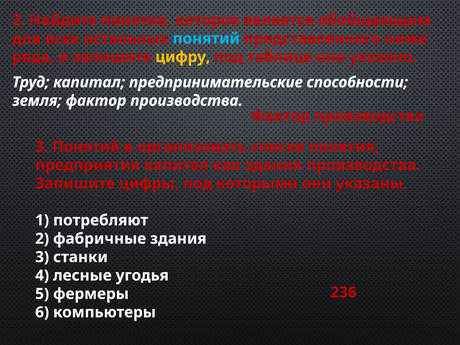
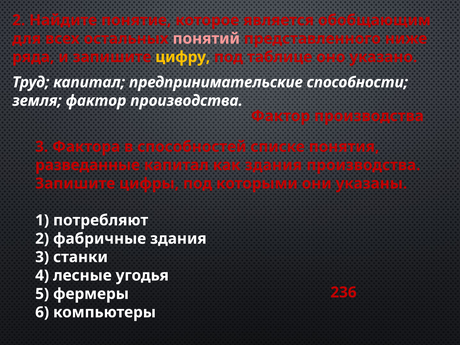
понятий colour: light blue -> pink (206, 39)
3 Понятий: Понятий -> Фактора (86, 147)
организовать: организовать -> способностей (192, 147)
предприятия: предприятия -> разведанные (88, 165)
